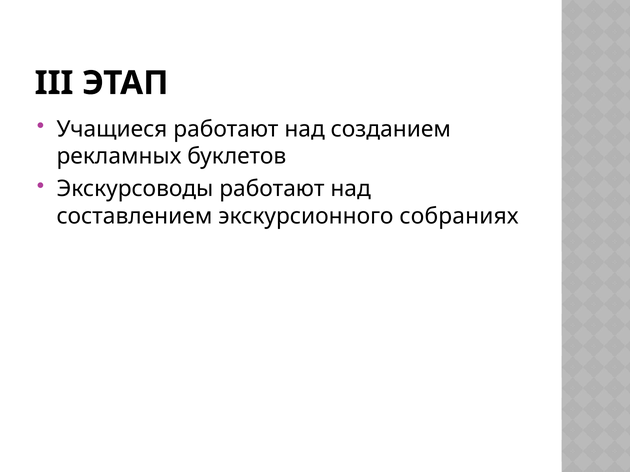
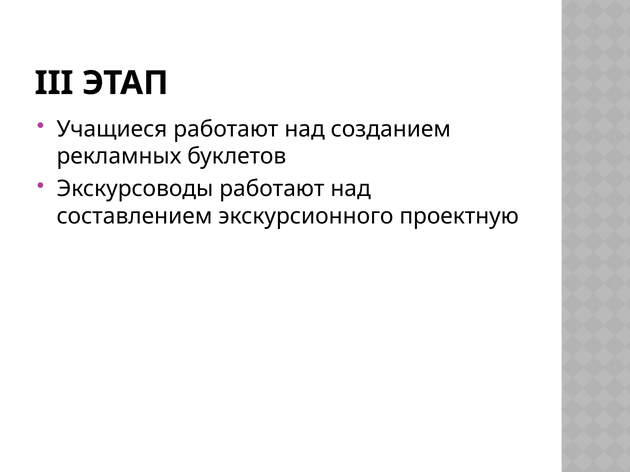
собраниях: собраниях -> проектную (459, 216)
